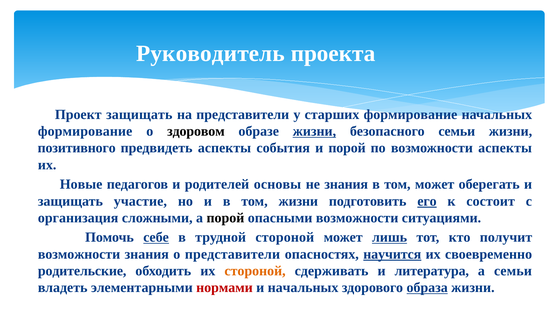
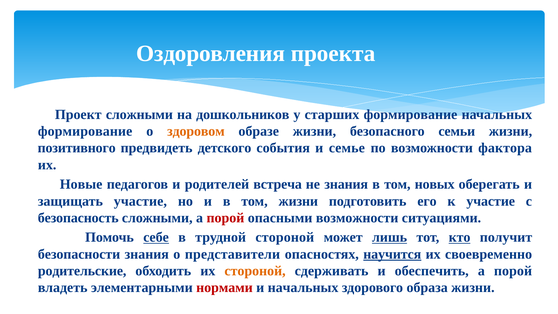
Руководитель: Руководитель -> Оздоровления (211, 53)
Проект защищать: защищать -> сложными (139, 115)
на представители: представители -> дошкольников (243, 115)
здоровом colour: black -> orange (196, 131)
жизни underline: present -> none (314, 131)
предвидеть аспекты: аспекты -> детского (225, 148)
и порой: порой -> семье (347, 148)
возможности аспекты: аспекты -> фактора (505, 148)
основы: основы -> встреча (278, 184)
том может: может -> новых (435, 184)
его underline: present -> none (427, 201)
к состоит: состоит -> участие (491, 201)
организация: организация -> безопасность (78, 218)
порой colour: black -> red (225, 218)
кто underline: none -> present (460, 237)
возможности: возможности -> безопасности (79, 254)
литература: литература -> обеспечить (432, 271)
семьи: семьи -> порой (513, 271)
образа underline: present -> none (427, 287)
